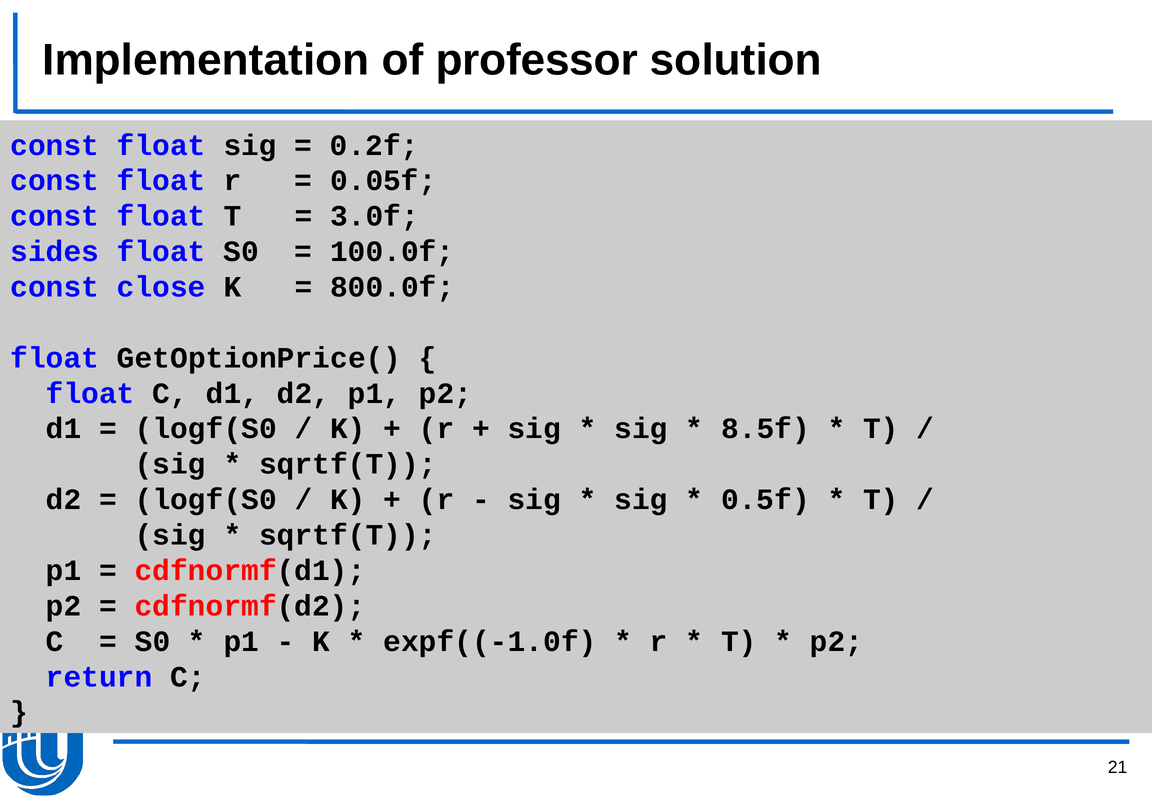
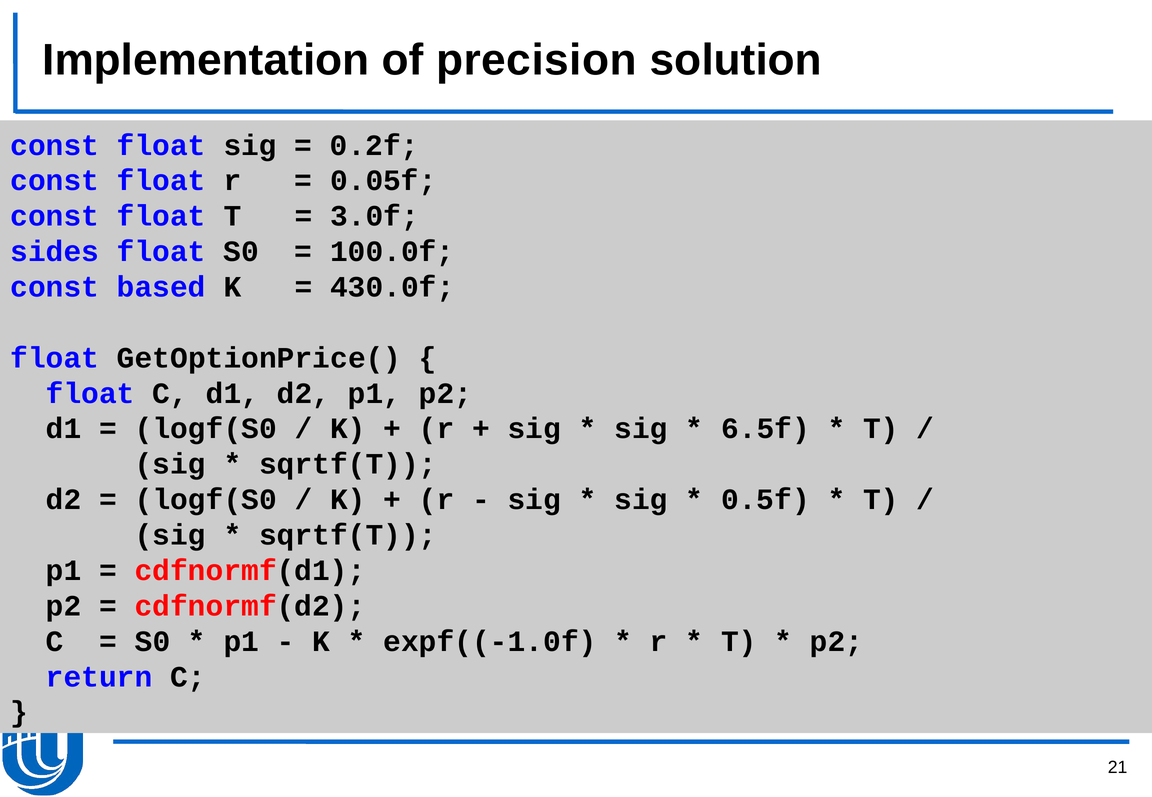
professor: professor -> precision (536, 60)
close: close -> based (161, 287)
800.0f: 800.0f -> 430.0f (392, 287)
8.5f: 8.5f -> 6.5f (765, 429)
